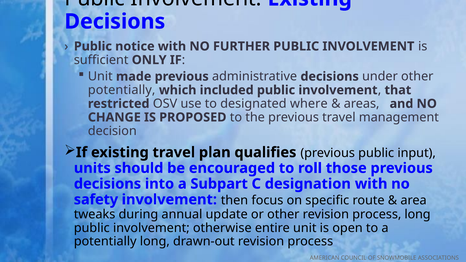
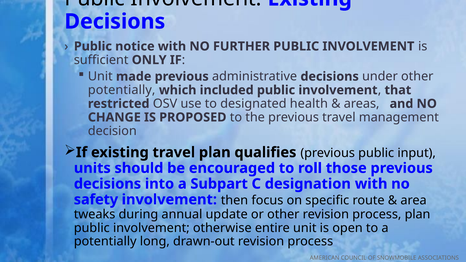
where: where -> health (309, 104)
process long: long -> plan (417, 214)
